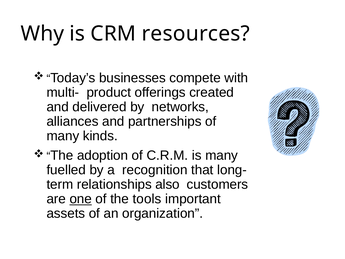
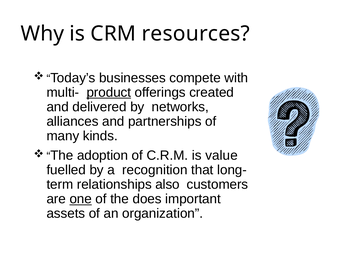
product underline: none -> present (109, 92)
is many: many -> value (221, 155)
tools: tools -> does (147, 199)
